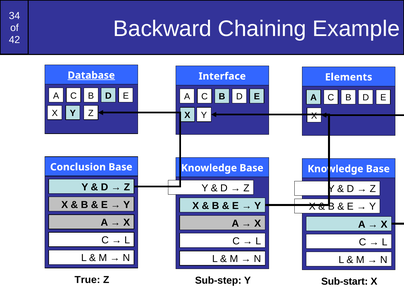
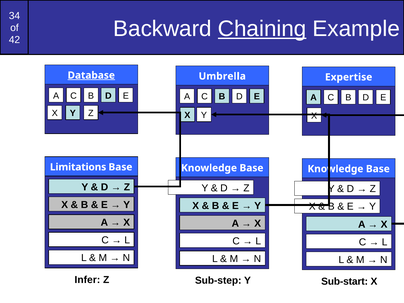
Chaining underline: none -> present (262, 29)
Interface: Interface -> Umbrella (222, 76)
Elements: Elements -> Expertise (349, 77)
Conclusion: Conclusion -> Limitations (78, 167)
True: True -> Infer (87, 280)
